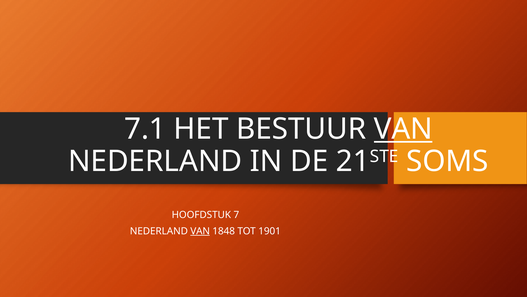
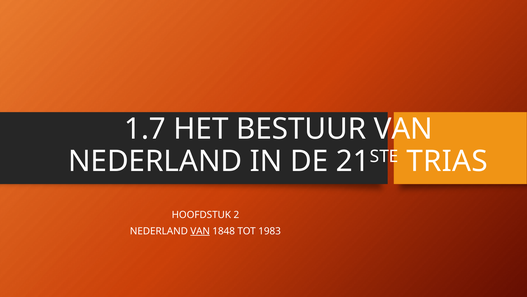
7.1: 7.1 -> 1.7 (145, 129)
VAN underline: present -> none (403, 129)
SOMS: SOMS -> TRIAS (447, 161)
7: 7 -> 2 (236, 215)
1901: 1901 -> 1983 (270, 231)
